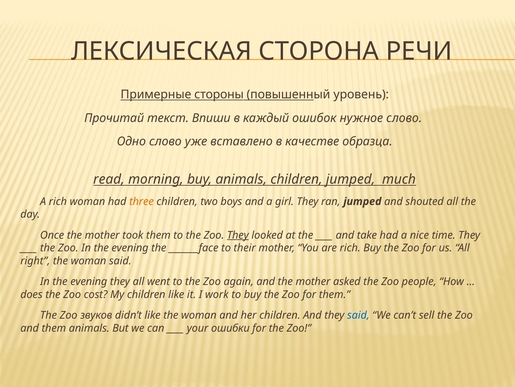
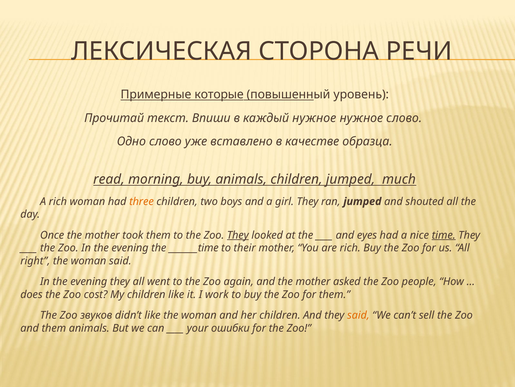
стороны: стороны -> которые (219, 94)
каждый ошибок: ошибок -> нужное (314, 118)
take: take -> eyes (367, 235)
time underline: none -> present (444, 235)
_______face: _______face -> _______time (194, 248)
said colour: blue -> orange (358, 315)
